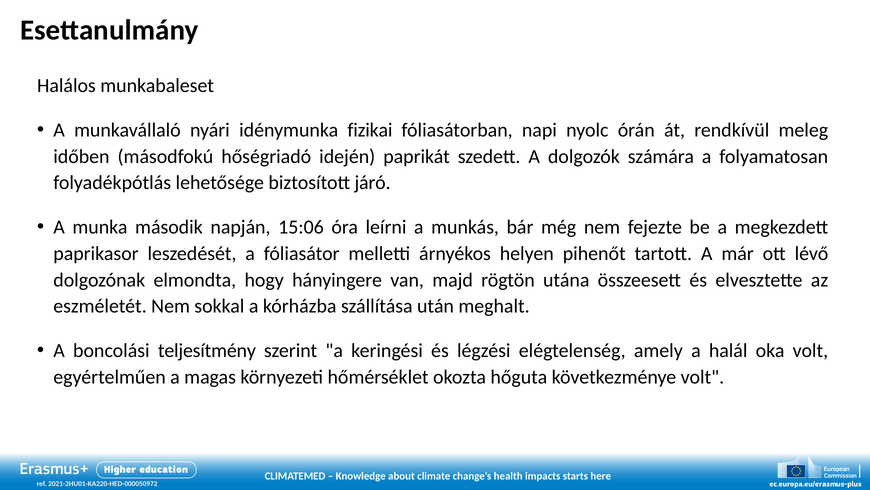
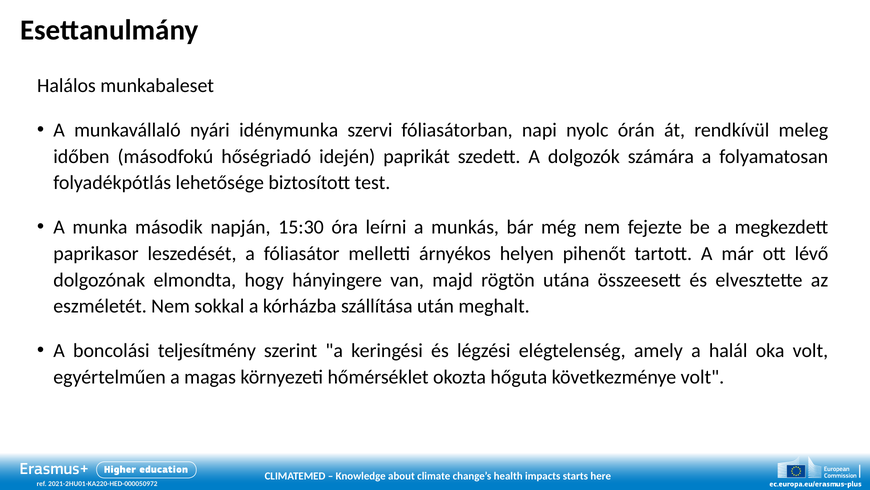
fizikai: fizikai -> szervi (370, 130)
járó: járó -> test (372, 183)
15:06: 15:06 -> 15:30 (301, 227)
